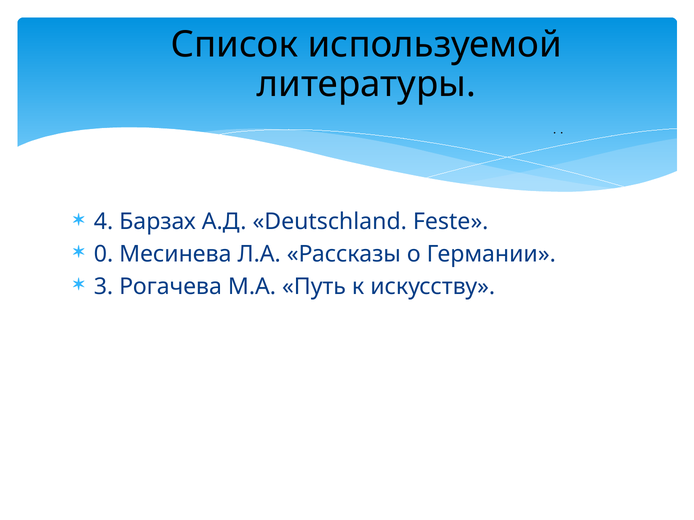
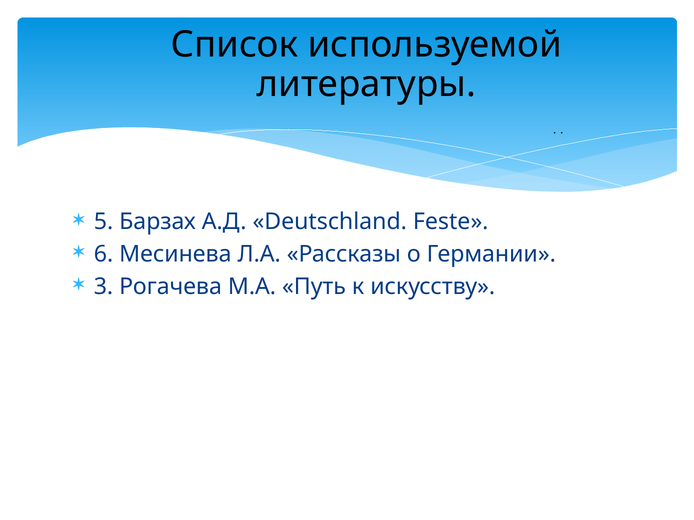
4: 4 -> 5 (104, 222)
0: 0 -> 6 (104, 254)
